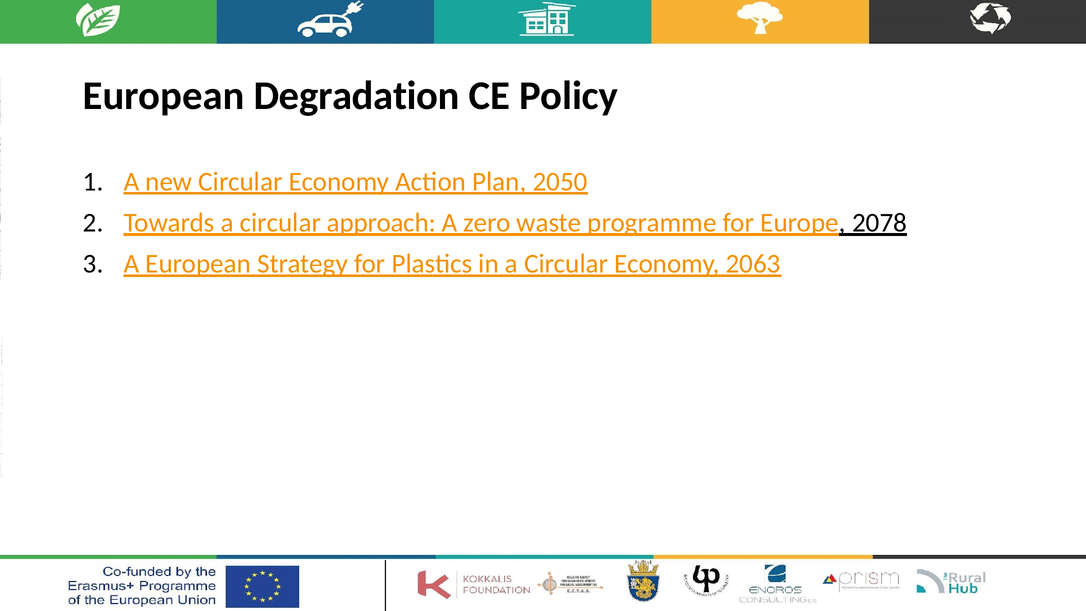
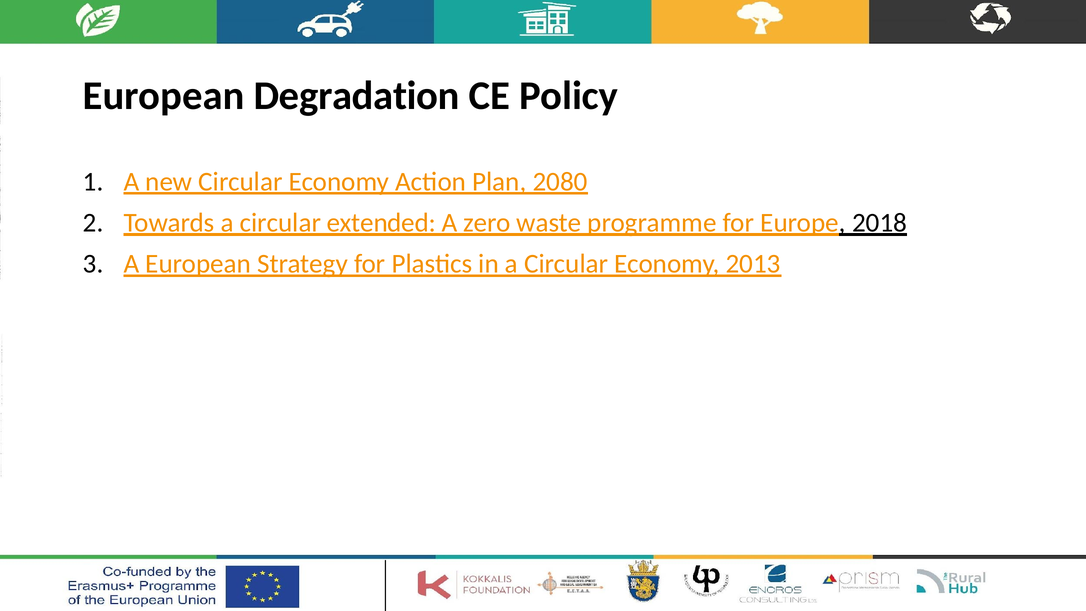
2050: 2050 -> 2080 (560, 182)
approach: approach -> extended (381, 223)
2078: 2078 -> 2018 (880, 223)
2063: 2063 -> 2013 (753, 264)
